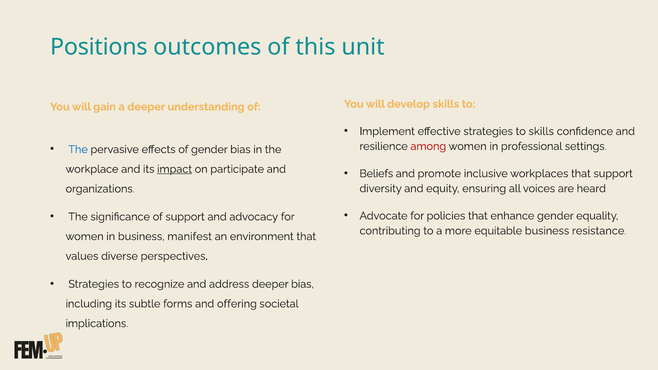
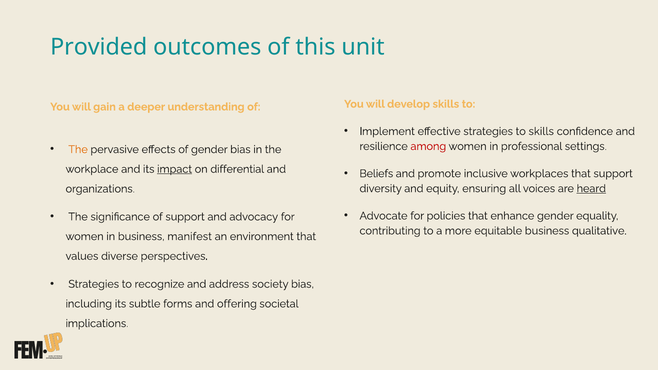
Positions: Positions -> Provided (99, 47)
The colour: blue -> orange (78, 149)
participate: participate -> differential (237, 169)
heard underline: none -> present (591, 189)
resistance: resistance -> qualitative (599, 231)
address deeper: deeper -> society (270, 284)
